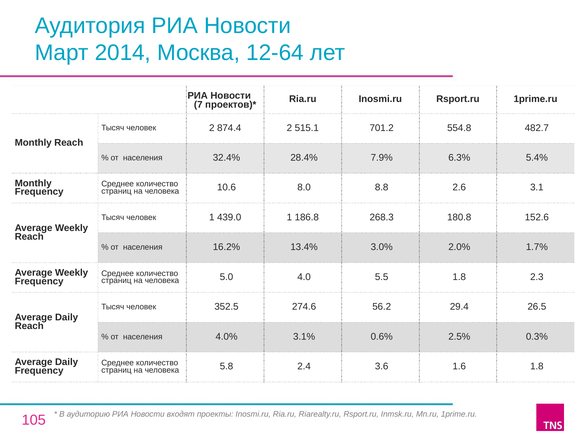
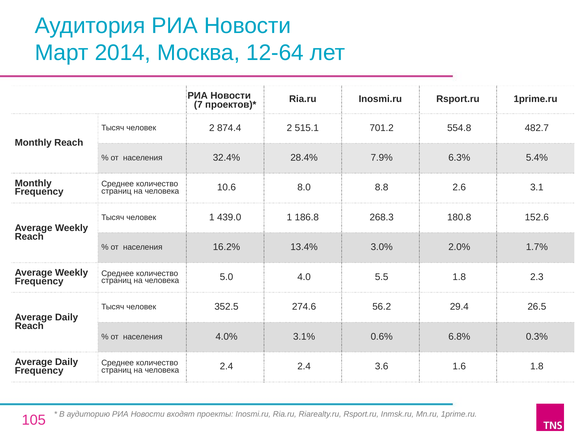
2.5%: 2.5% -> 6.8% (459, 337)
человека 5.8: 5.8 -> 2.4 (226, 367)
